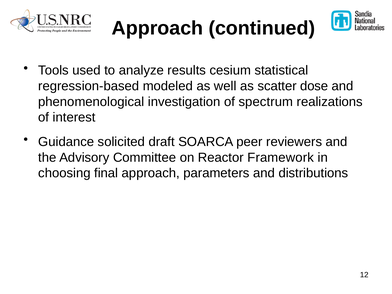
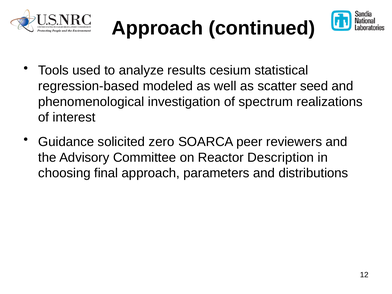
dose: dose -> seed (314, 86)
draft: draft -> zero (162, 142)
Framework: Framework -> Description (281, 157)
